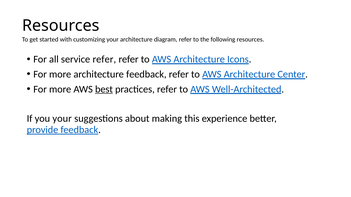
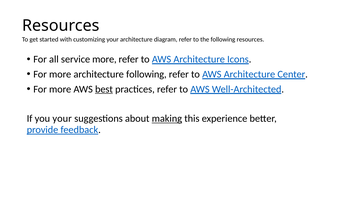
service refer: refer -> more (104, 59)
architecture feedback: feedback -> following (146, 74)
making underline: none -> present (167, 119)
